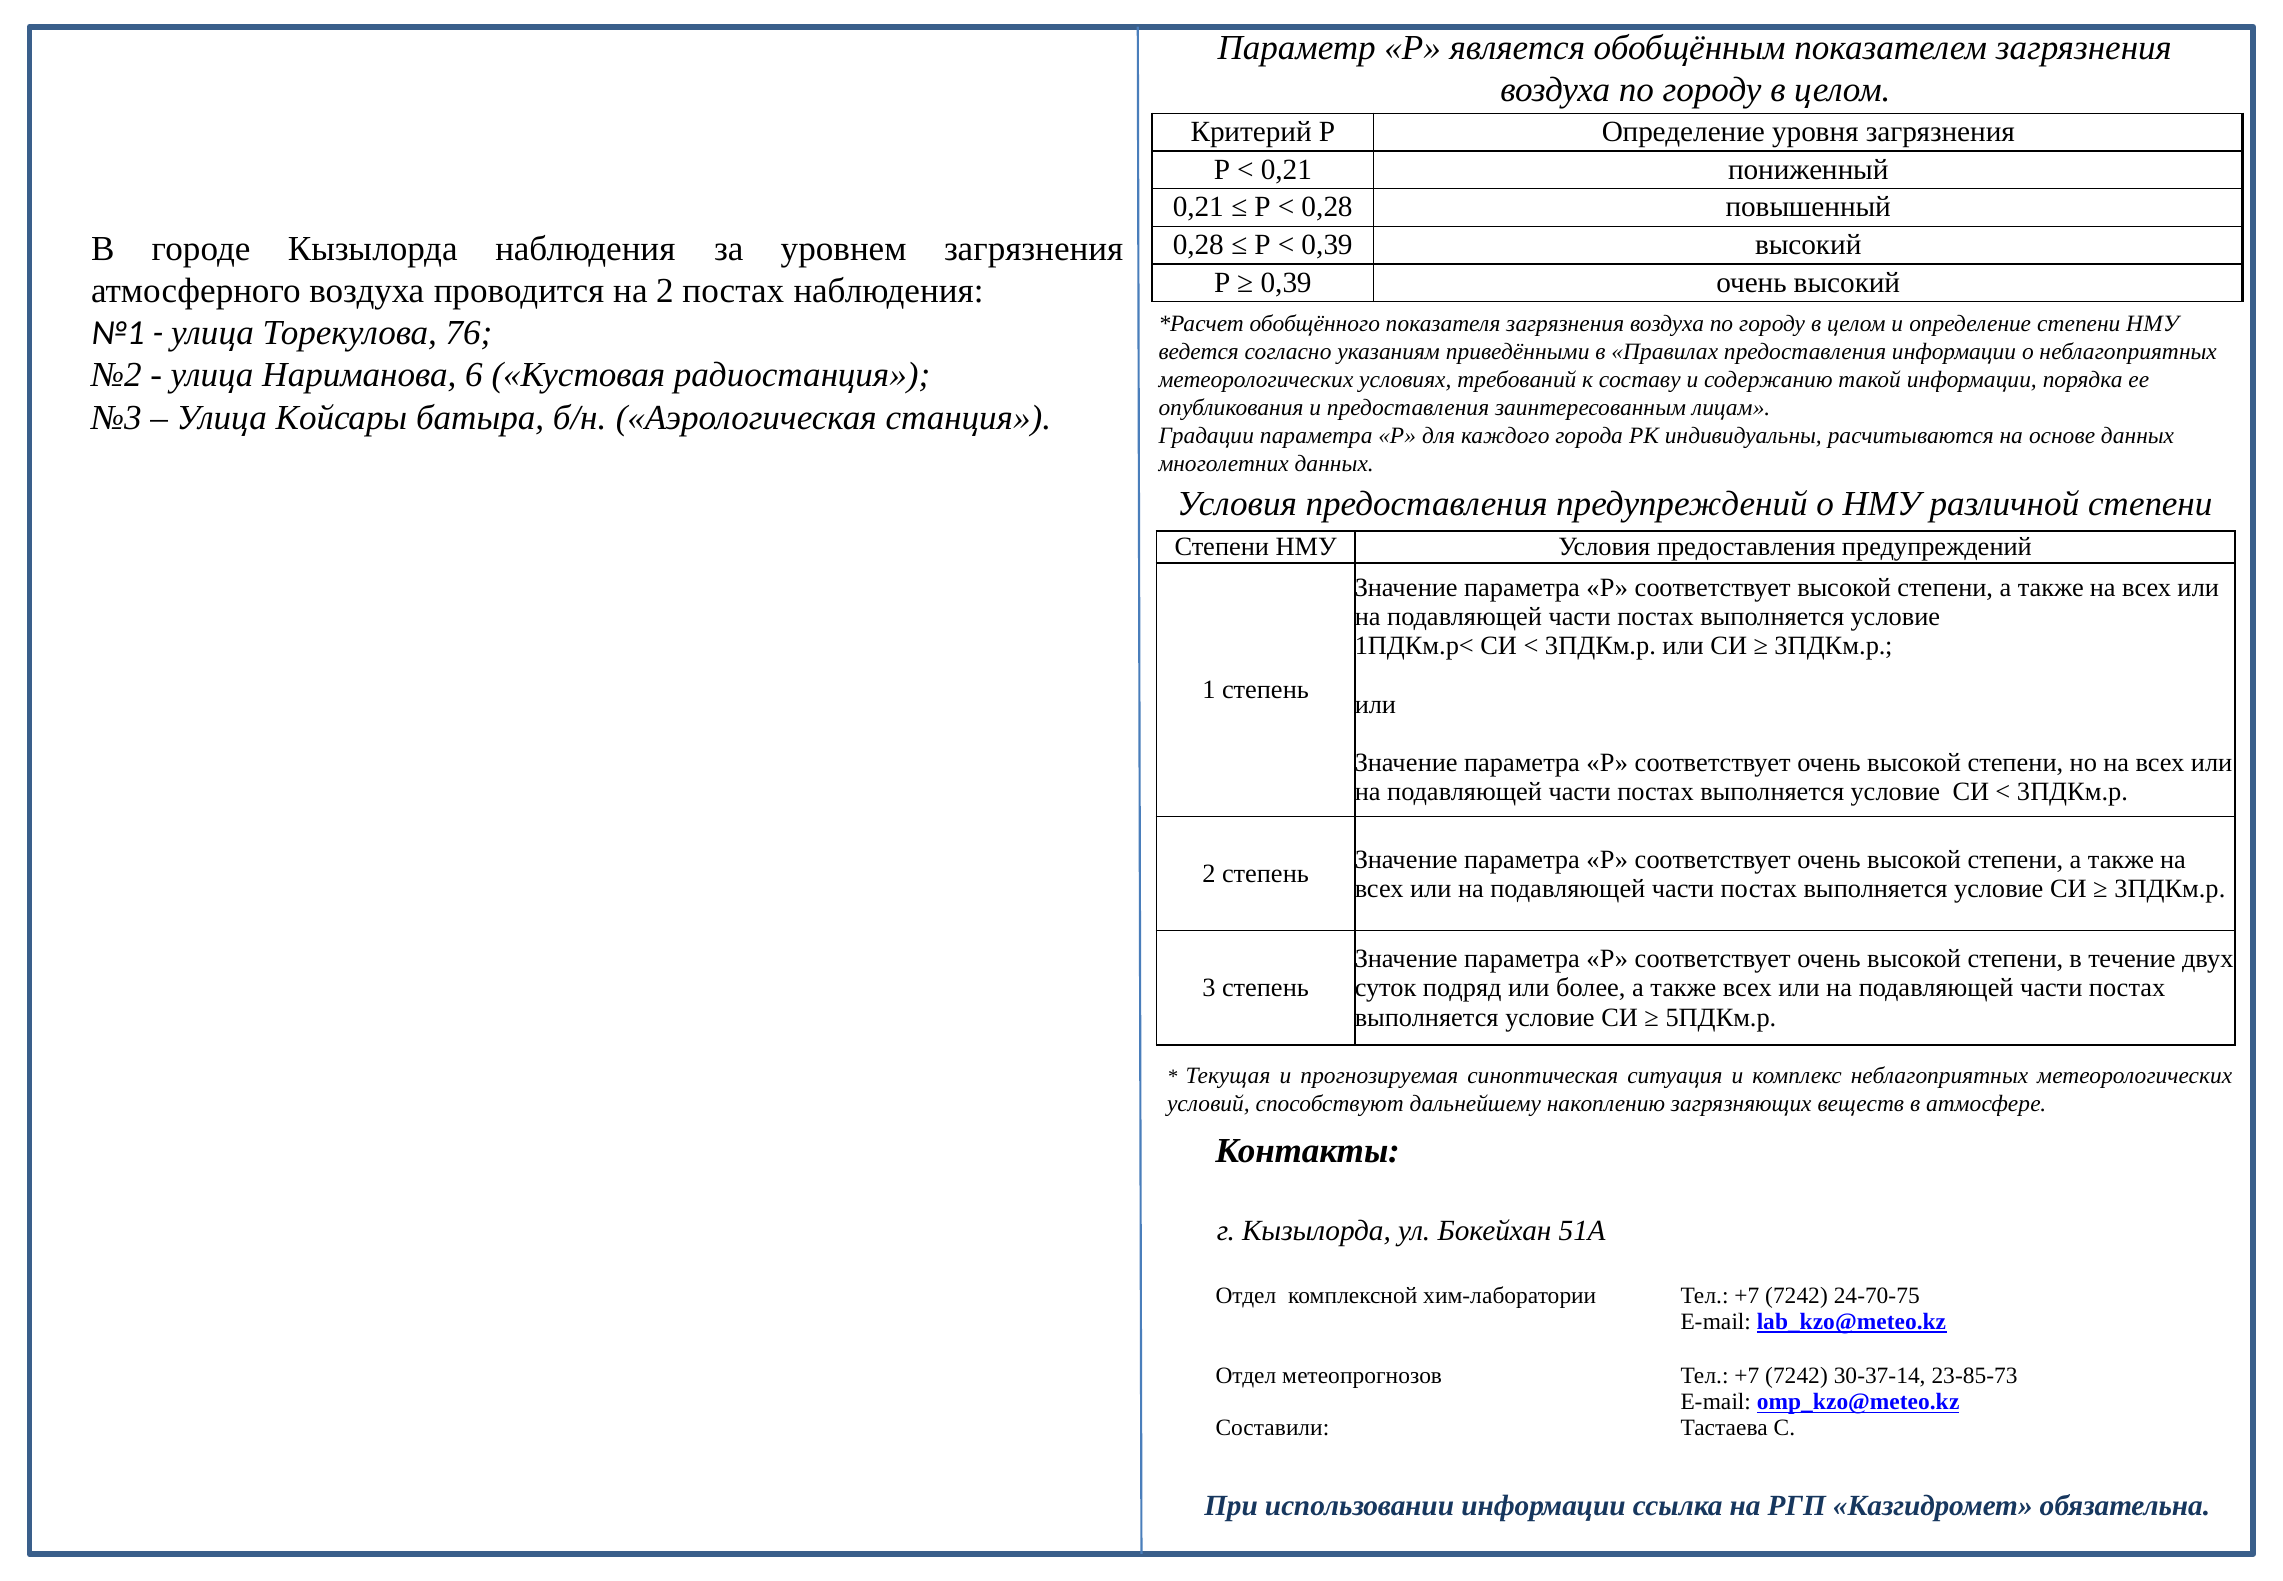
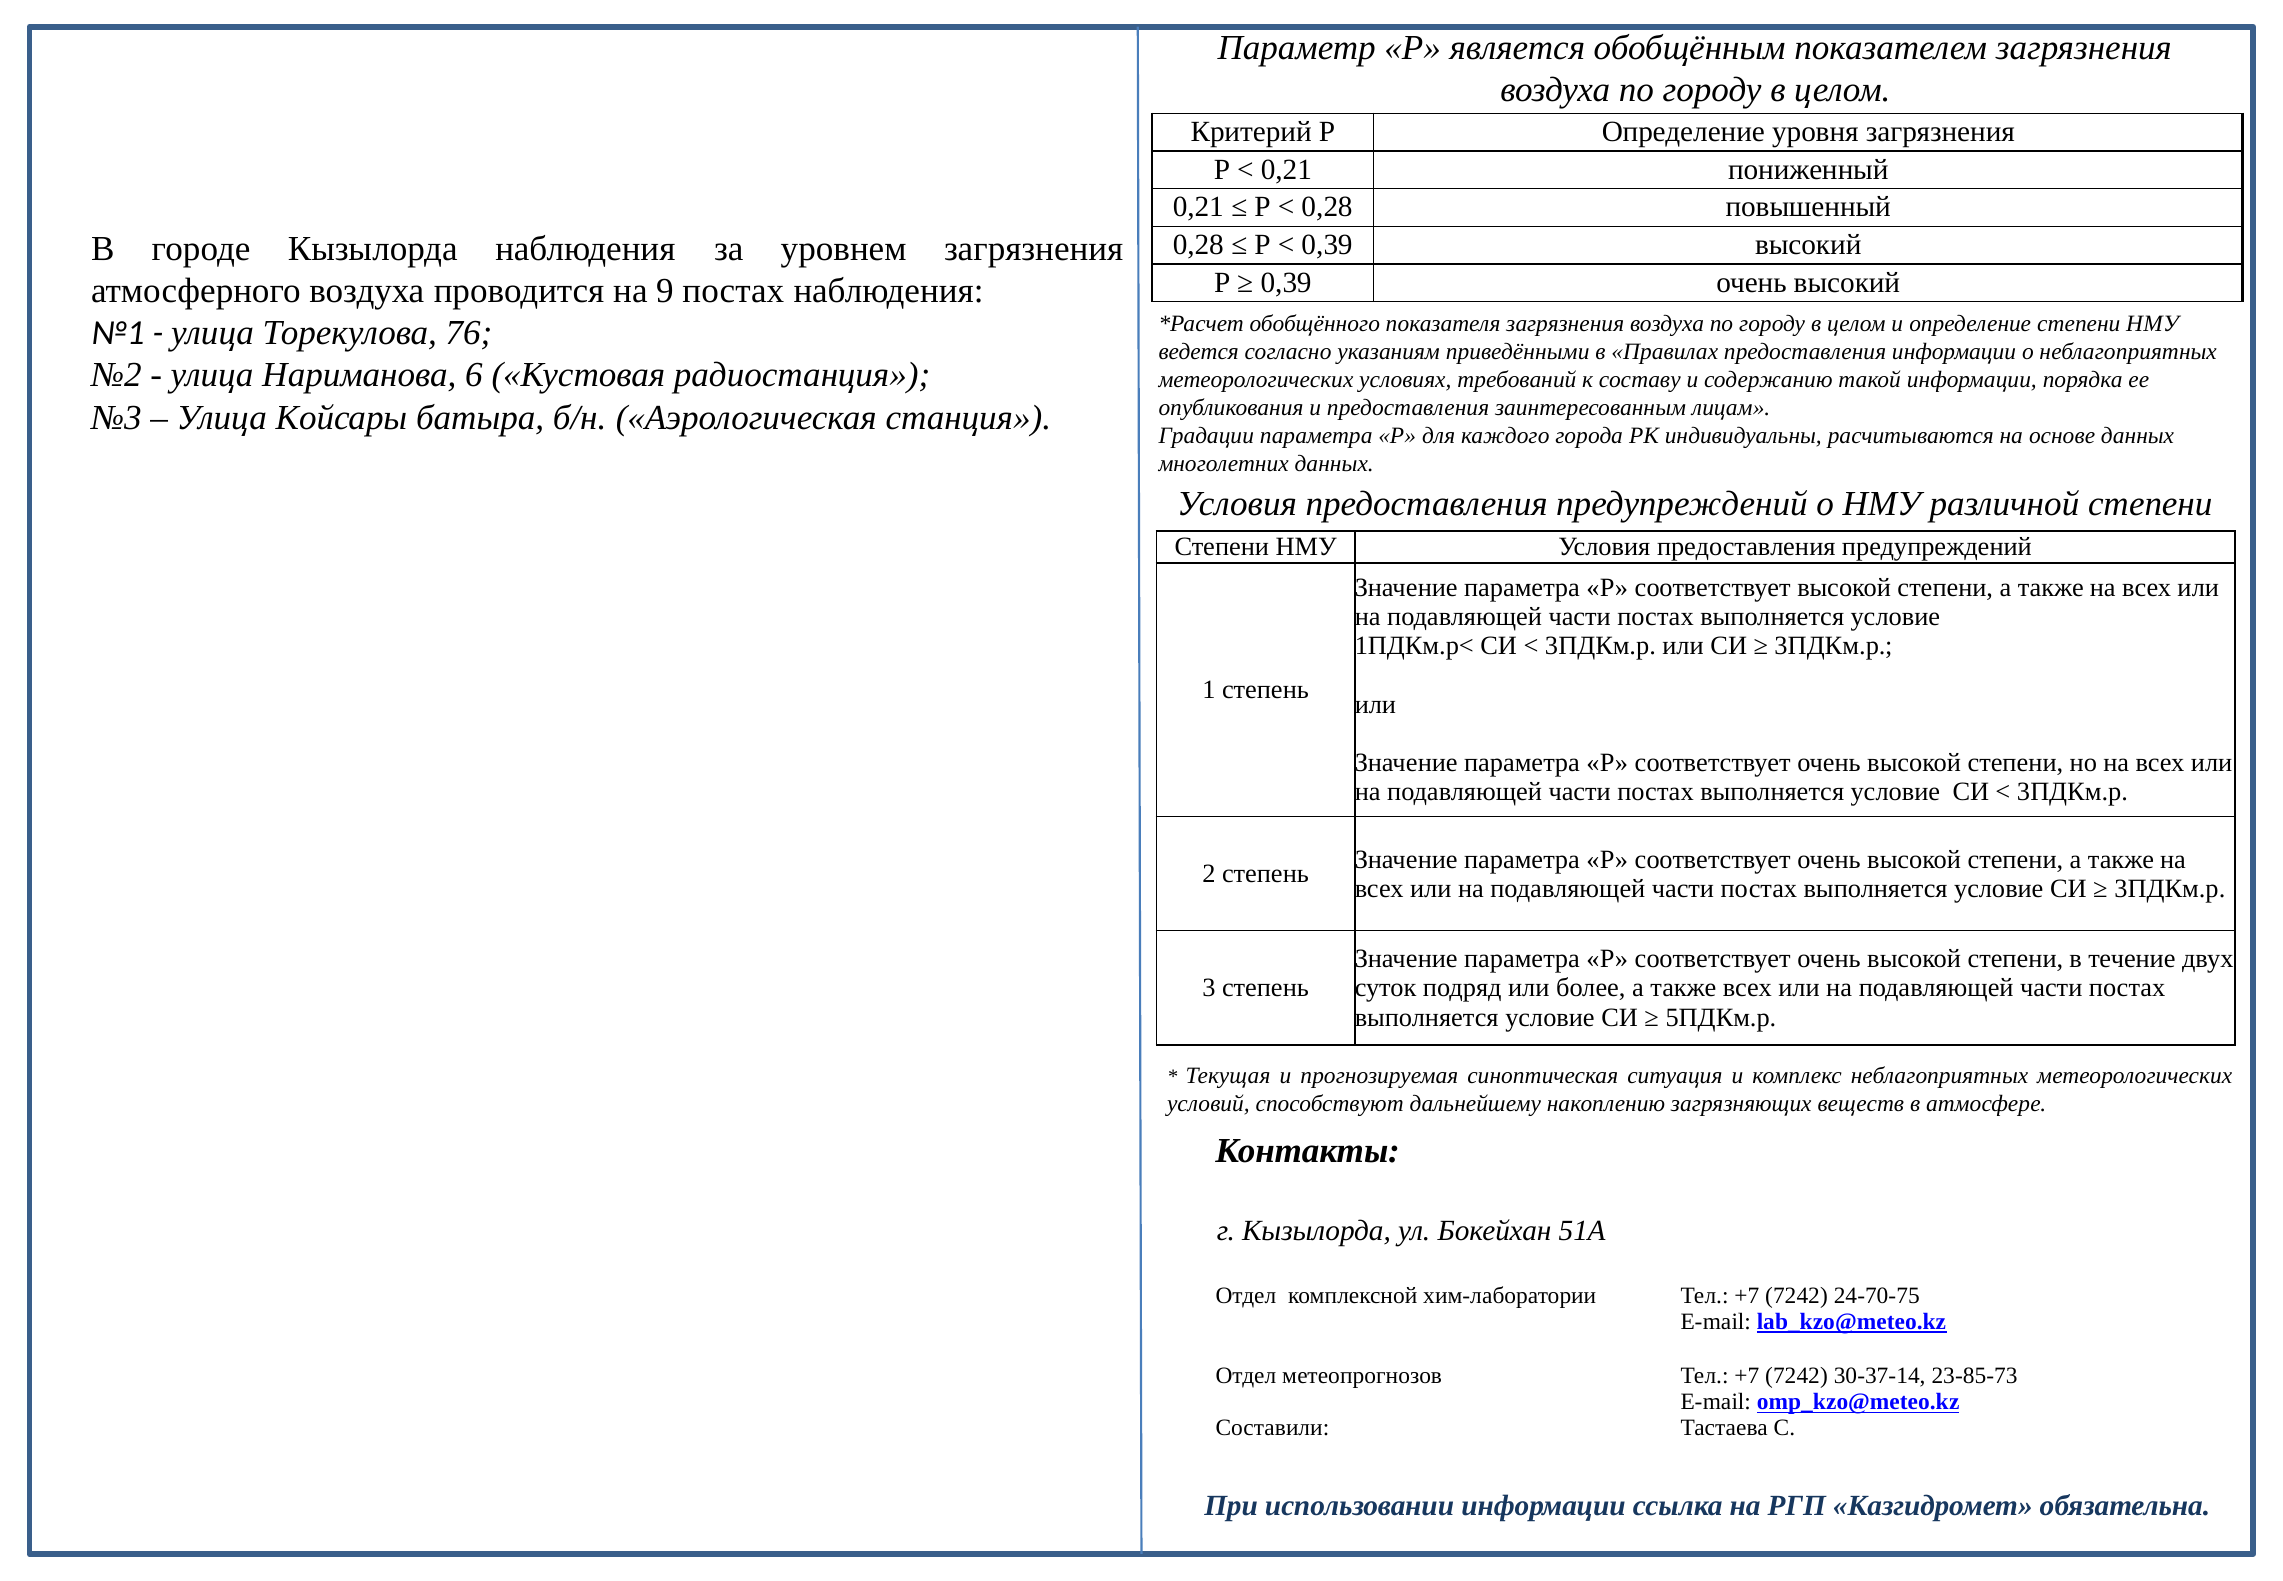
на 2: 2 -> 9 (665, 291)
